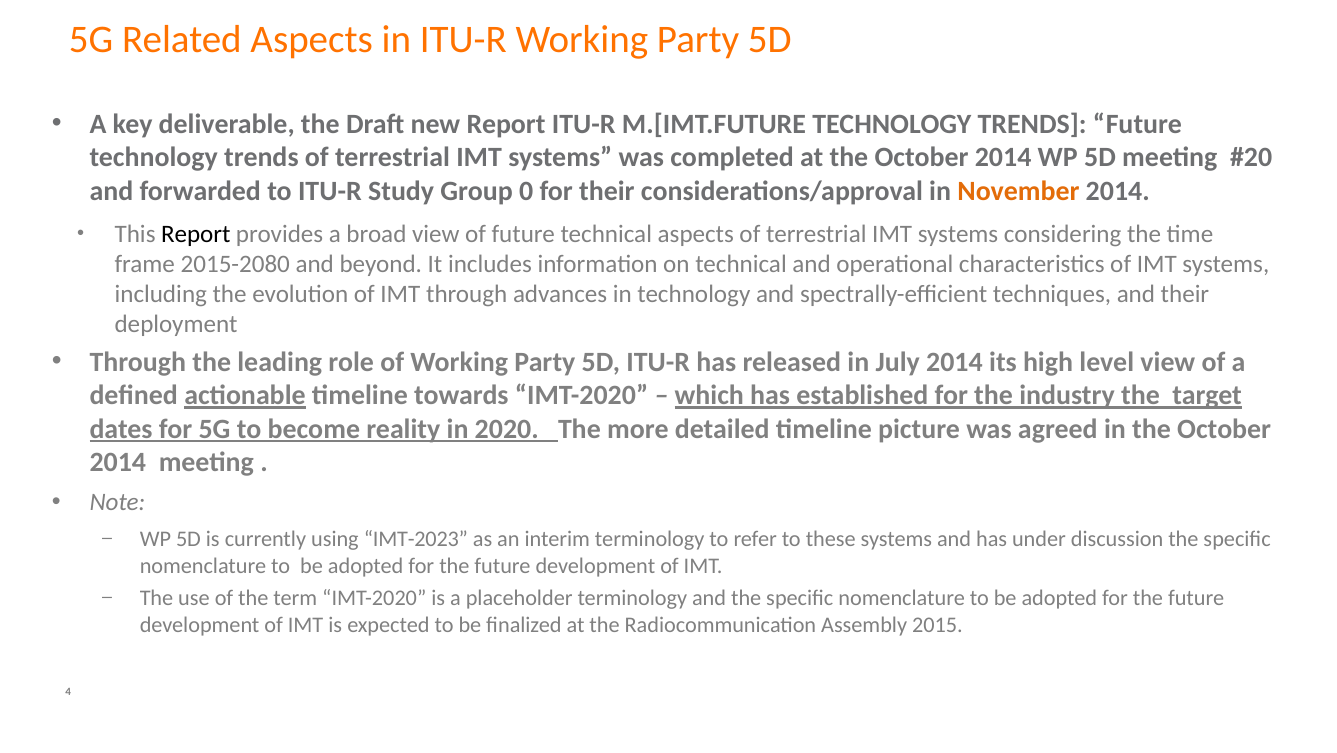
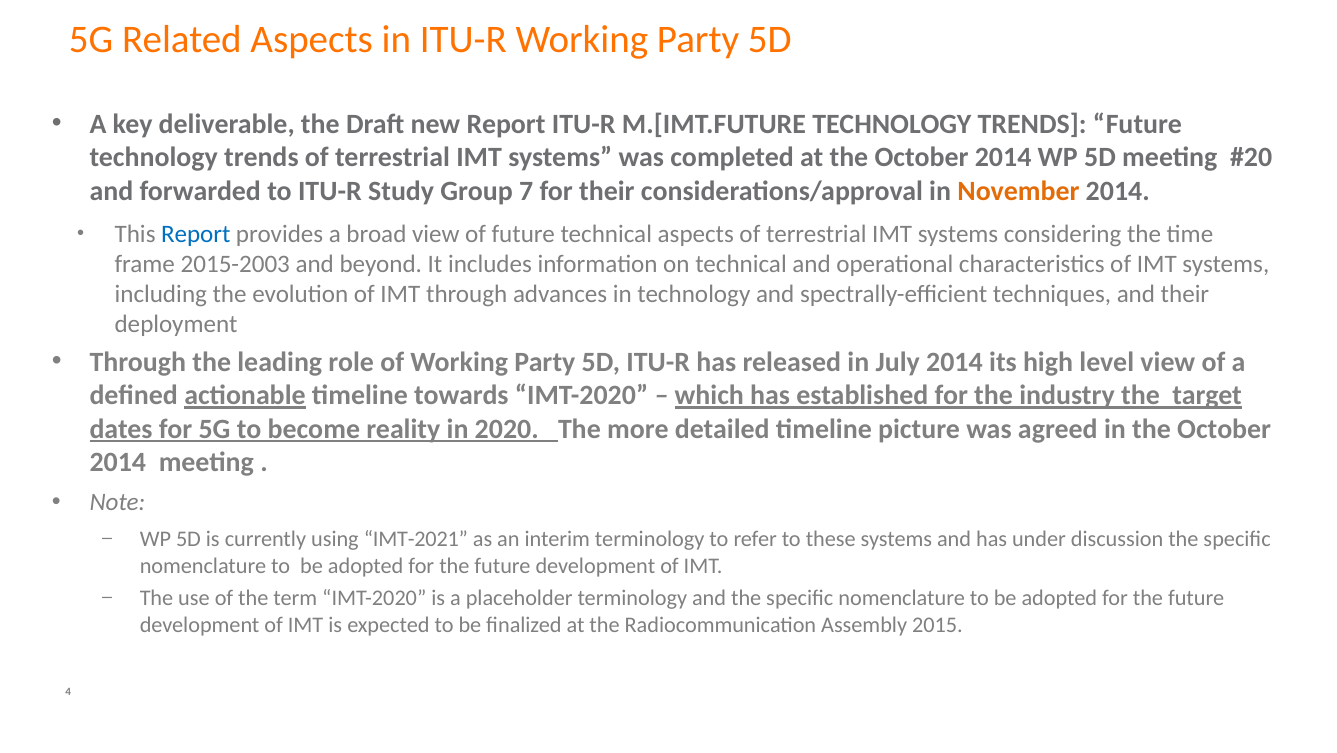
0: 0 -> 7 (526, 191)
Report colour: black -> blue (196, 234)
2015-2080: 2015-2080 -> 2015-2003 (235, 264)
IMT-2023: IMT-2023 -> IMT-2021 (416, 539)
